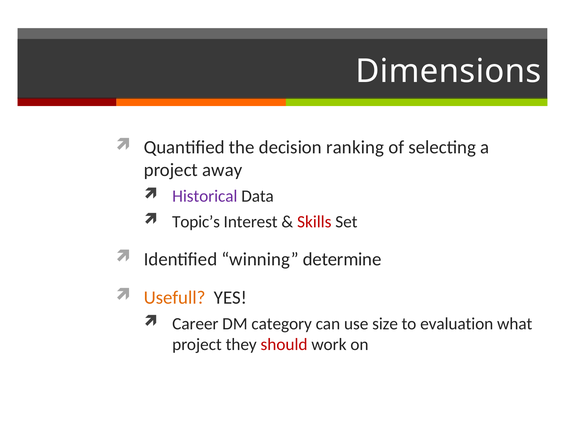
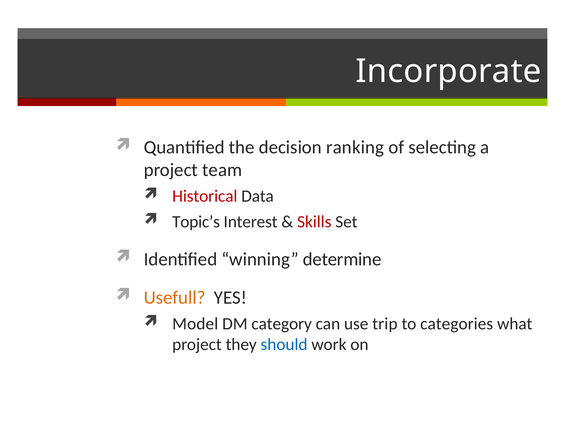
Dimensions: Dimensions -> Incorporate (448, 71)
away: away -> team (222, 170)
Historical colour: purple -> red (205, 196)
Career: Career -> Model (195, 324)
size: size -> trip (385, 324)
evaluation: evaluation -> categories (457, 324)
should colour: red -> blue (284, 344)
